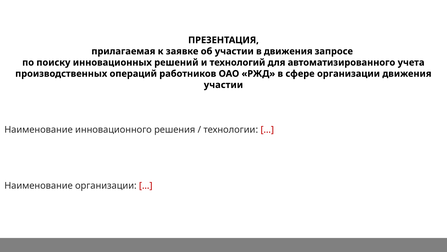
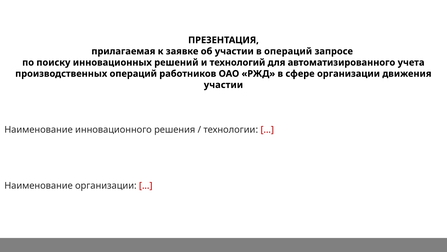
в движения: движения -> операций (288, 51)
